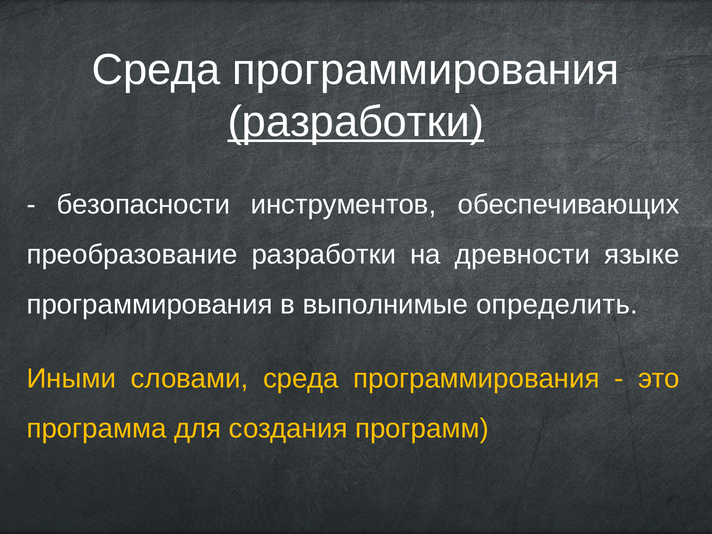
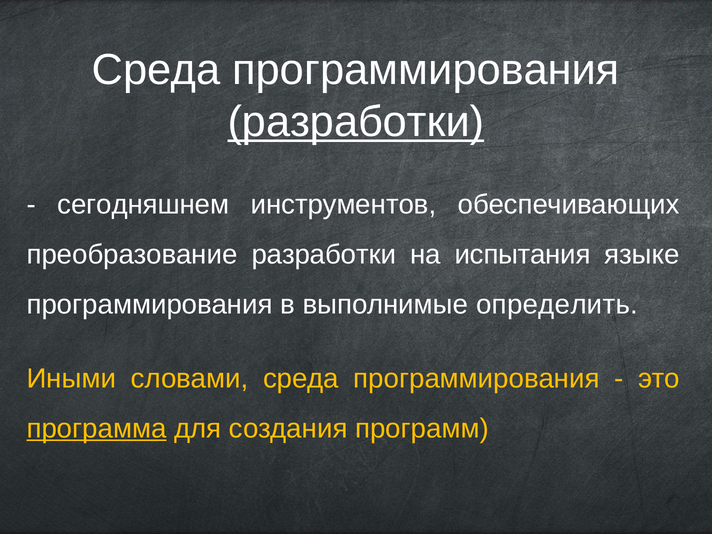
безопасности: безопасности -> сегодняшнем (143, 205)
древности: древности -> испытания (523, 255)
программа underline: none -> present (97, 428)
